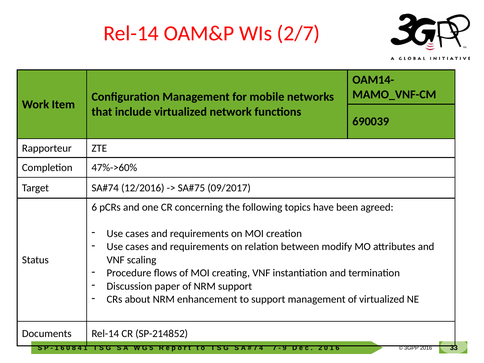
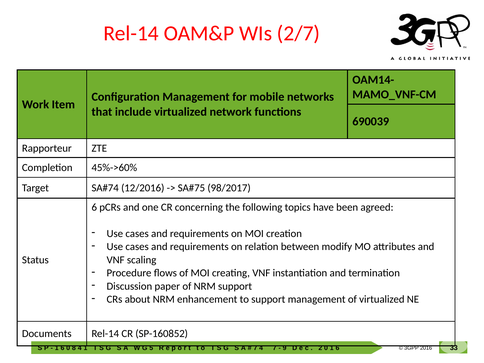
47%->60%: 47%->60% -> 45%->60% (114, 168)
09/2017: 09/2017 -> 98/2017 (229, 188)
SP-214852: SP-214852 -> SP-160852 (162, 334)
